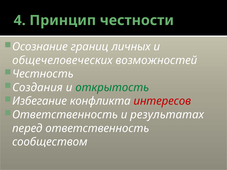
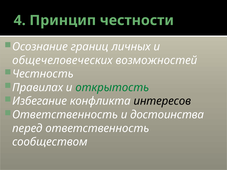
Создания: Создания -> Правилах (38, 88)
интересов colour: red -> black (162, 101)
результатах: результатах -> достоинства (167, 115)
